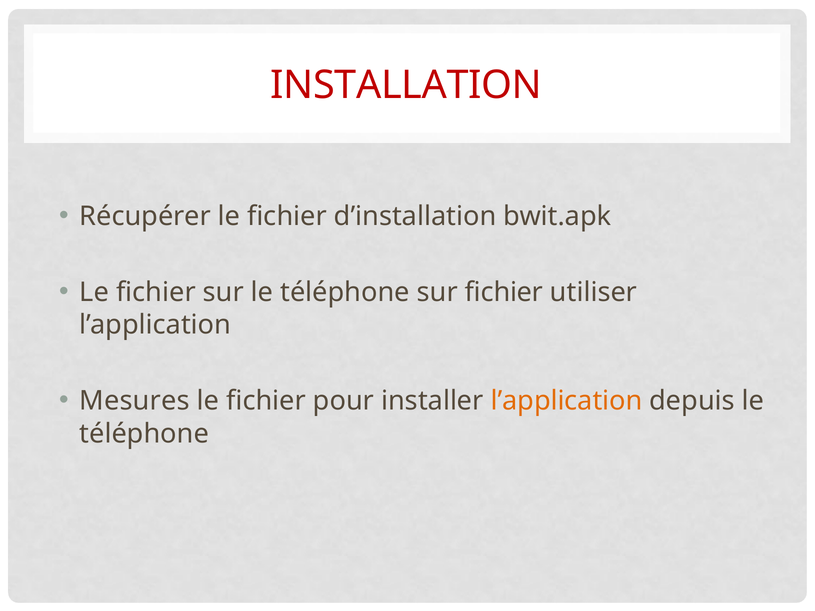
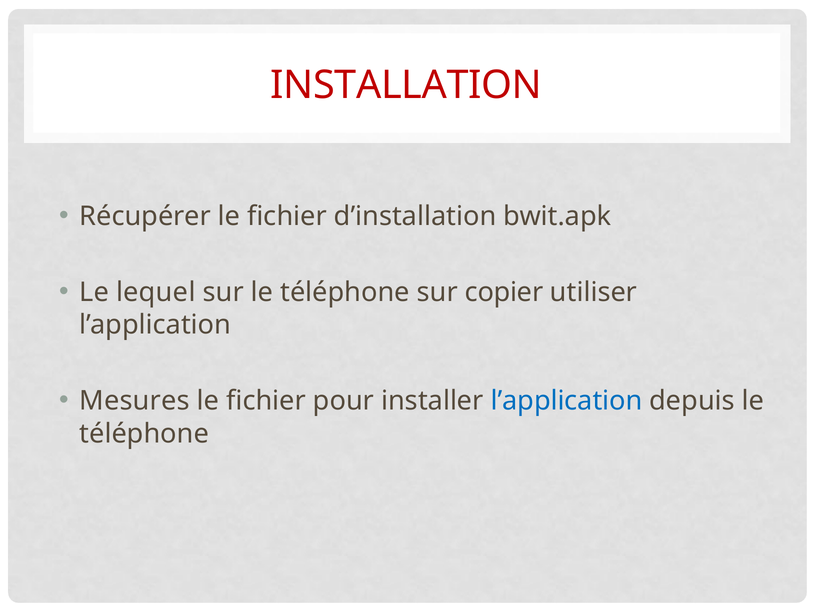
fichier: fichier -> lequel (156, 293)
sur fichier: fichier -> copier (504, 293)
l’application colour: orange -> blue (567, 401)
